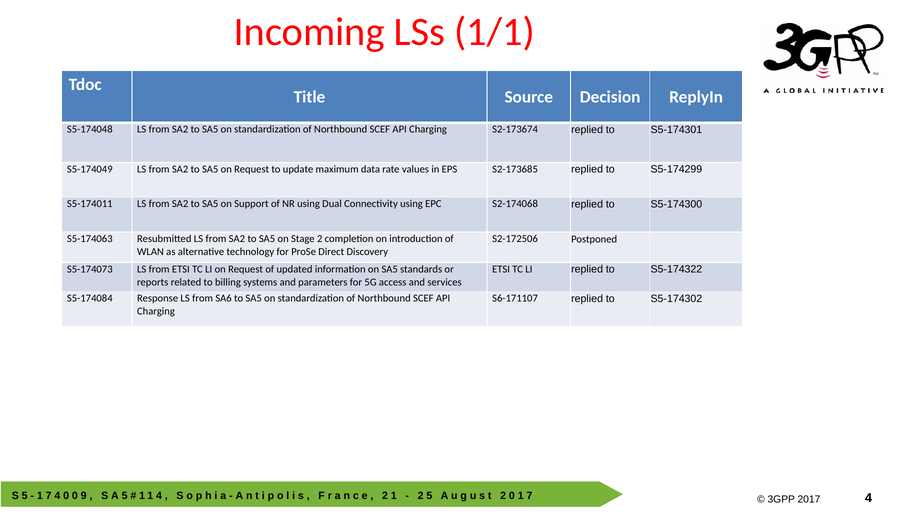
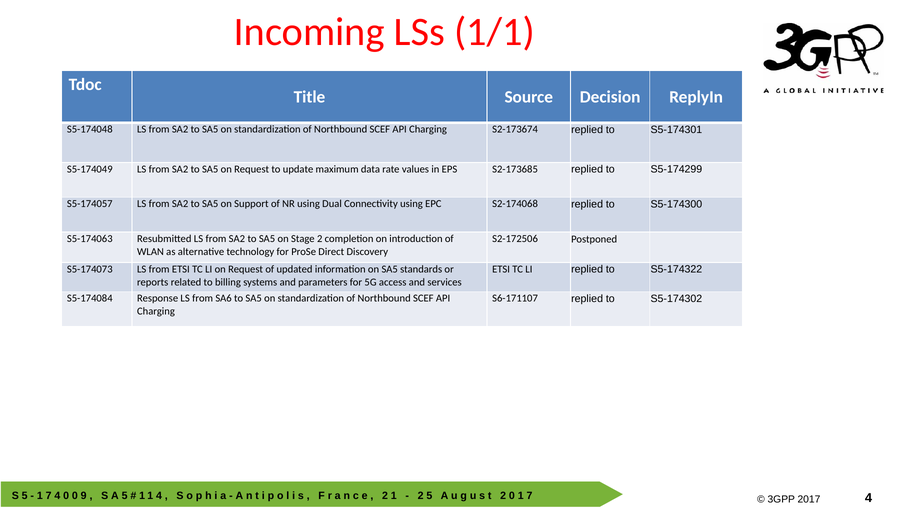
S5-174011: S5-174011 -> S5-174057 (90, 204)
